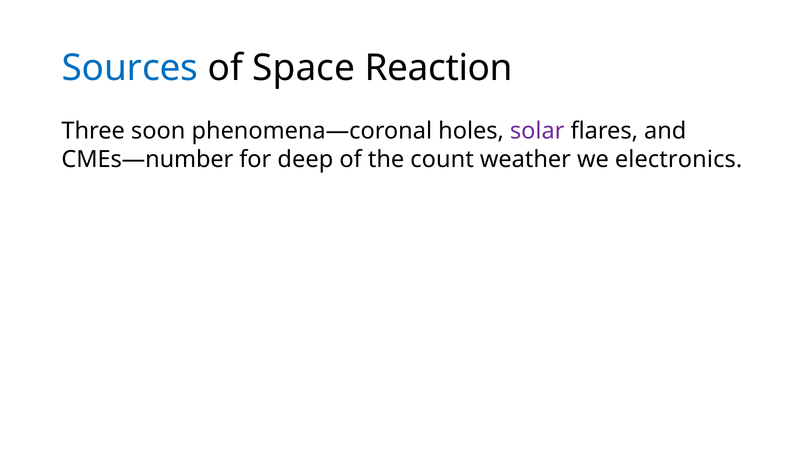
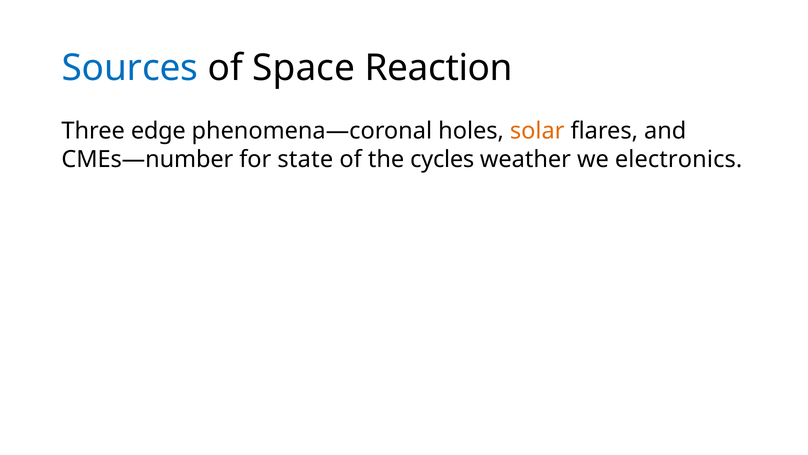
soon: soon -> edge (158, 131)
solar colour: purple -> orange (537, 131)
deep: deep -> state (305, 159)
count: count -> cycles (442, 159)
